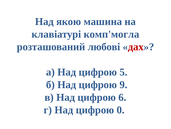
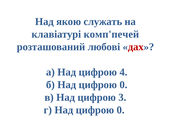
машина: машина -> служать (103, 21)
комп'могла: комп'могла -> комп'печей (111, 34)
5: 5 -> 4 (123, 72)
б Над цифрою 9: 9 -> 0 (123, 84)
6: 6 -> 3 (122, 97)
